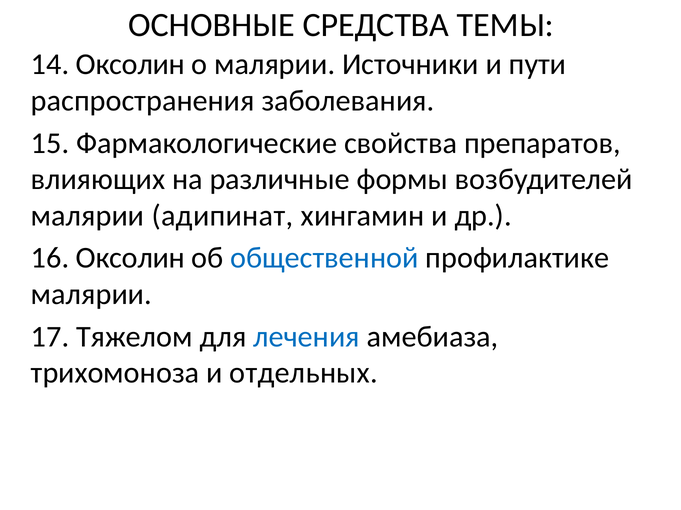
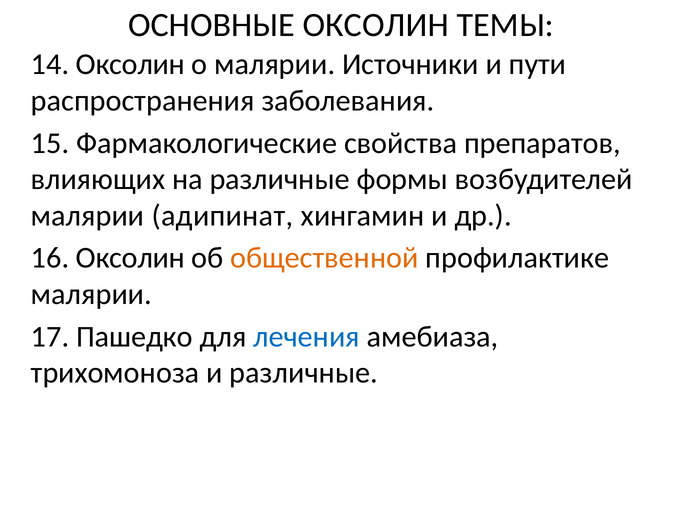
ОСНОВНЫЕ СРЕДСТВА: СРЕДСТВА -> ОКСОЛИН (376, 25)
общественной colour: blue -> orange (324, 258)
Тяжелом: Тяжелом -> Пашедко (134, 337)
и отдельных: отдельных -> различные (304, 373)
